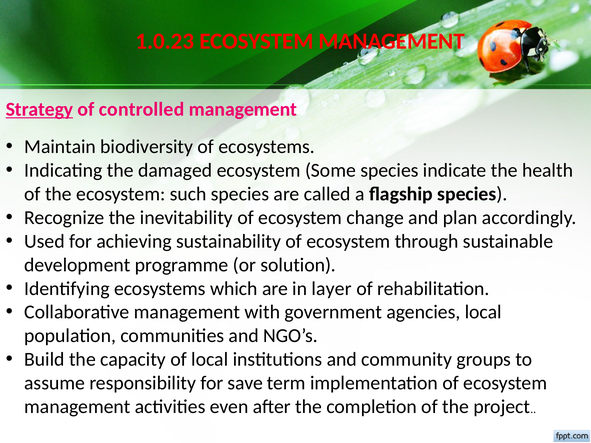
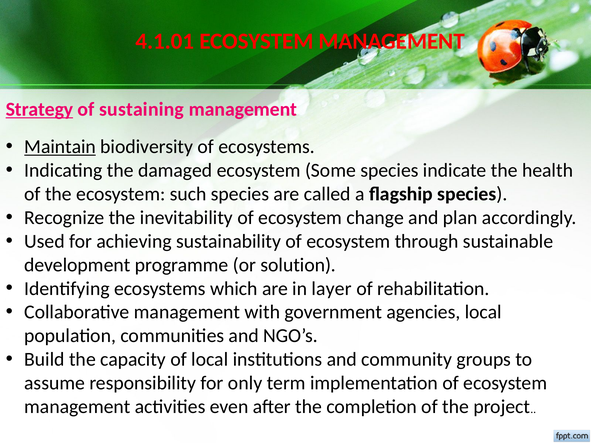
1.0.23: 1.0.23 -> 4.1.01 (165, 41)
controlled: controlled -> sustaining (142, 109)
Maintain underline: none -> present (60, 147)
save: save -> only (245, 383)
